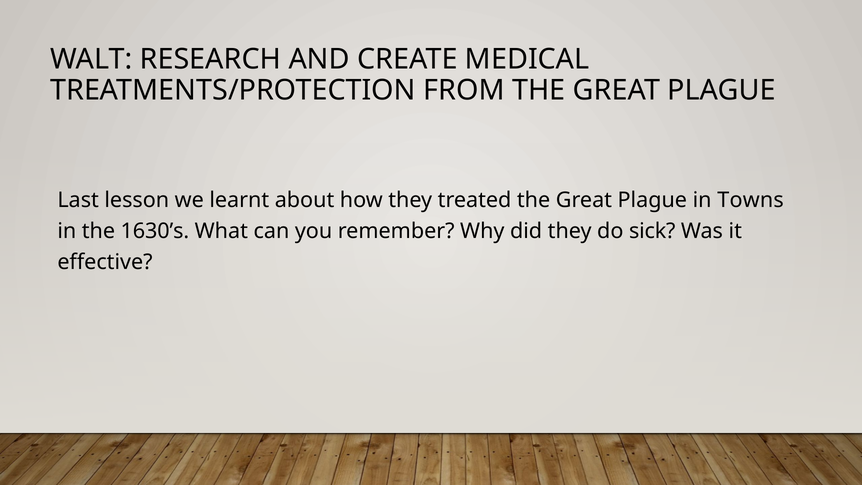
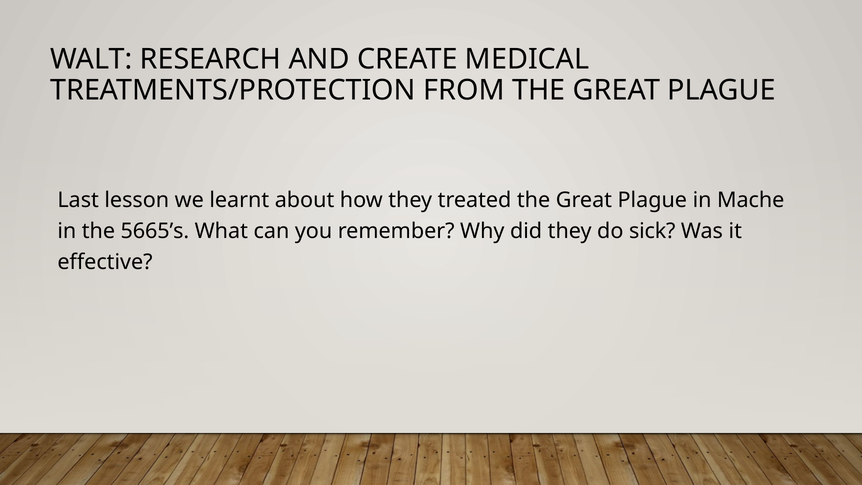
Towns: Towns -> Mache (751, 200)
1630’s: 1630’s -> 5665’s (155, 231)
